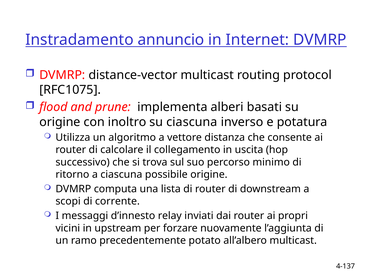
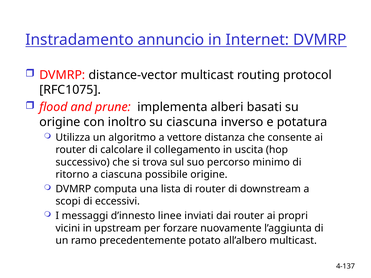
corrente: corrente -> eccessivi (117, 202)
relay: relay -> linee (170, 216)
